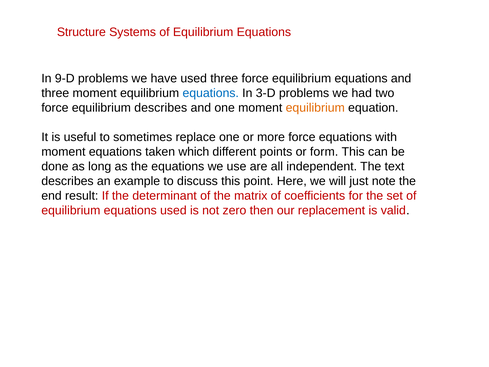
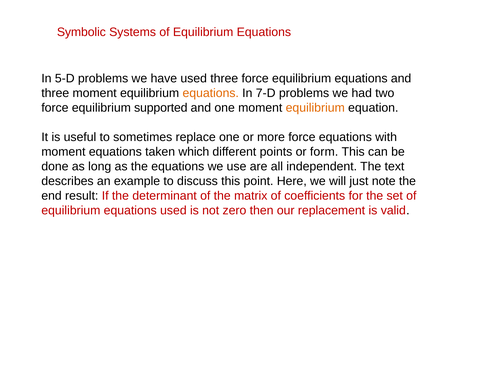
Structure: Structure -> Symbolic (81, 32)
9-D: 9-D -> 5-D (65, 78)
equations colour: blue -> orange (211, 93)
3-D: 3-D -> 7-D (266, 93)
equilibrium describes: describes -> supported (161, 108)
